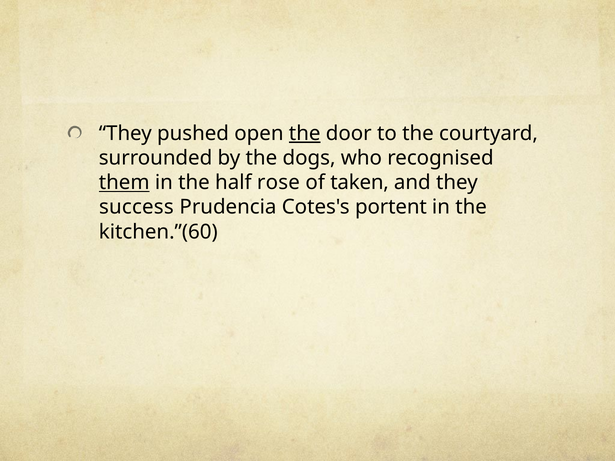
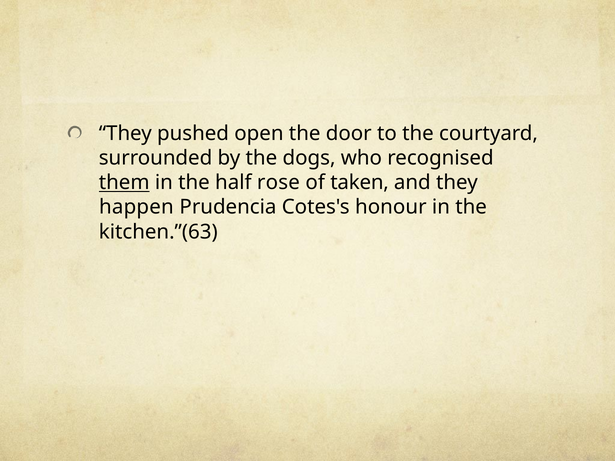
the underline: present -> none (305, 134)
success: success -> happen (136, 207)
portent: portent -> honour (391, 207)
kitchen.”(60: kitchen.”(60 -> kitchen.”(63 (158, 232)
